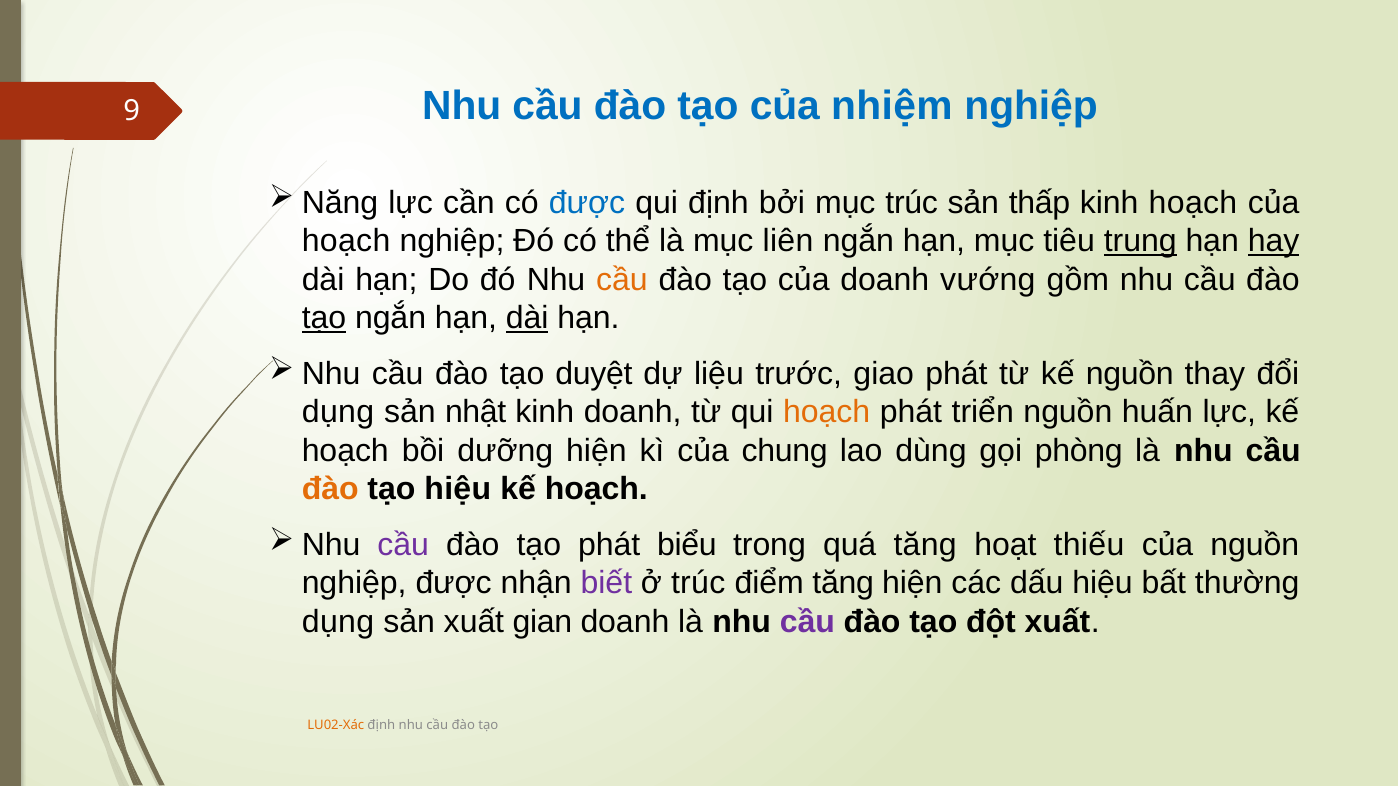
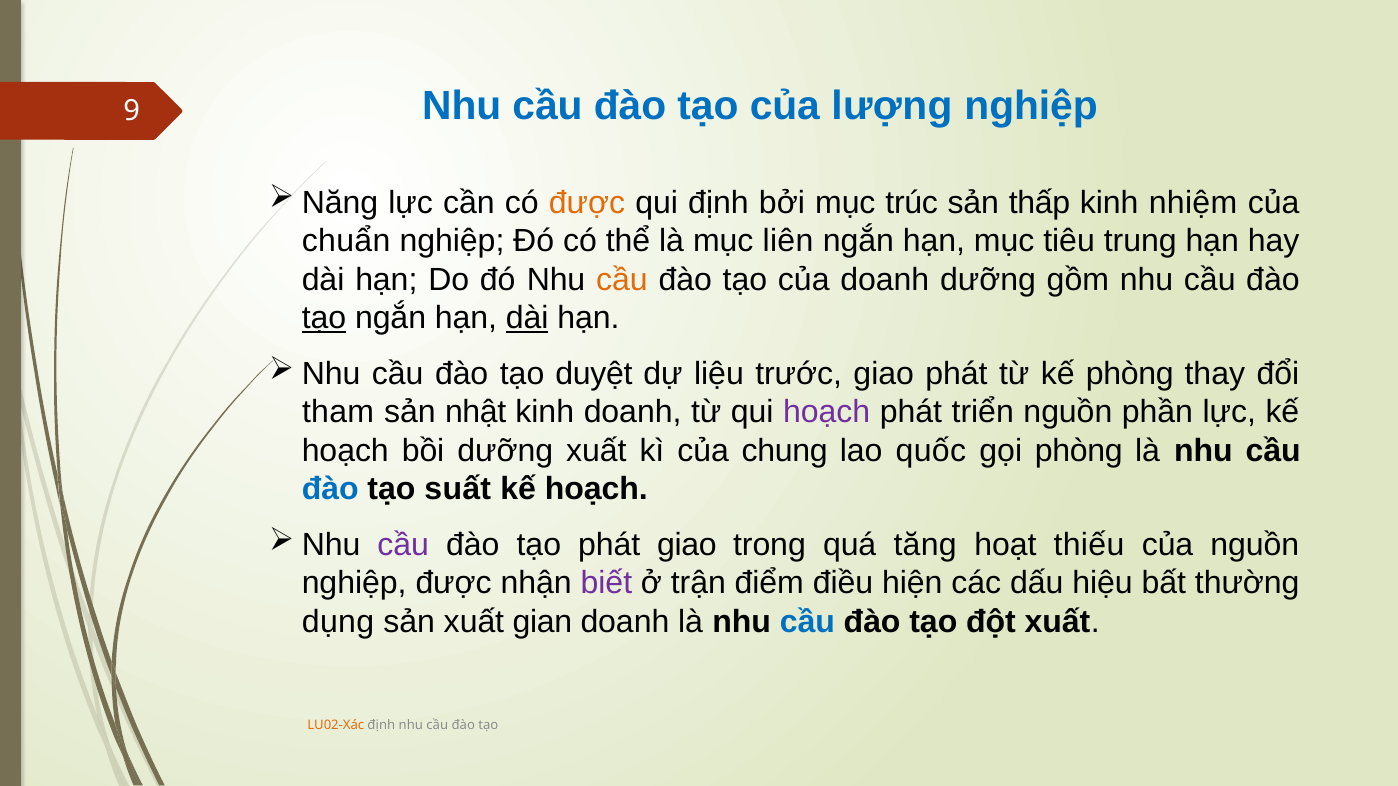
nhiệm: nhiệm -> lượng (892, 106)
được colour: blue -> orange (587, 203)
kinh hoạch: hoạch -> nhiệm (1193, 203)
hoạch: hoạch -> chuẩn (346, 241)
trung underline: present -> none (1140, 241)
hay underline: present -> none (1274, 241)
doanh vướng: vướng -> dưỡng (988, 280)
kế nguồn: nguồn -> phòng (1130, 374)
dụng: dụng -> tham (338, 412)
hoạch colour: orange -> purple (827, 412)
huấn: huấn -> phần (1157, 412)
dưỡng hiện: hiện -> xuất (596, 451)
dùng: dùng -> quốc (931, 451)
đào colour: orange -> blue (330, 489)
tạo hiệu: hiệu -> suất (458, 489)
phát biểu: biểu -> giao (687, 545)
ở trúc: trúc -> trận (698, 584)
điểm tăng: tăng -> điều (843, 584)
cầu colour: purple -> blue (807, 622)
